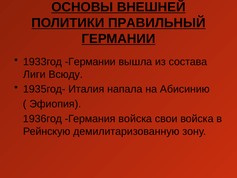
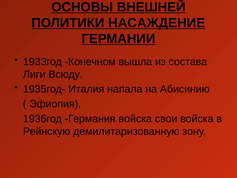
ПРАВИЛЬНЫЙ: ПРАВИЛЬНЫЙ -> НАСАЖДЕНИЕ (157, 23)
1933год Германии: Германии -> Конечном (90, 62)
